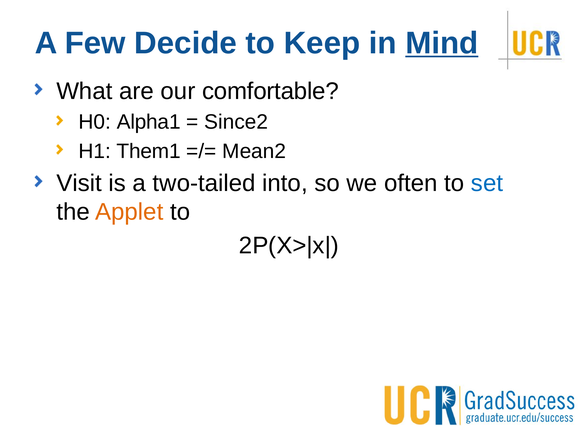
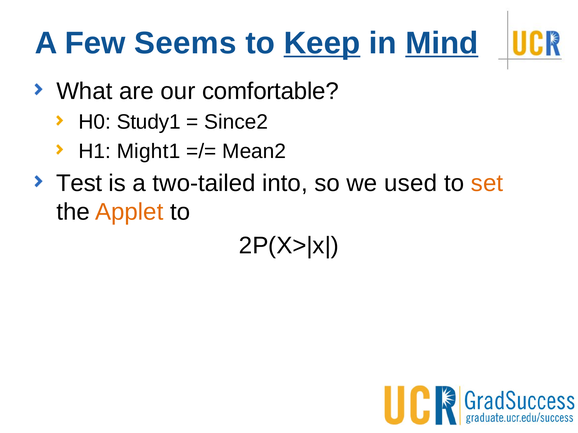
Decide: Decide -> Seems (185, 43)
Keep underline: none -> present (322, 43)
Alpha1: Alpha1 -> Study1 (149, 122)
Them1: Them1 -> Might1 (148, 151)
Visit: Visit -> Test (79, 183)
often: often -> used (411, 183)
set colour: blue -> orange (487, 183)
